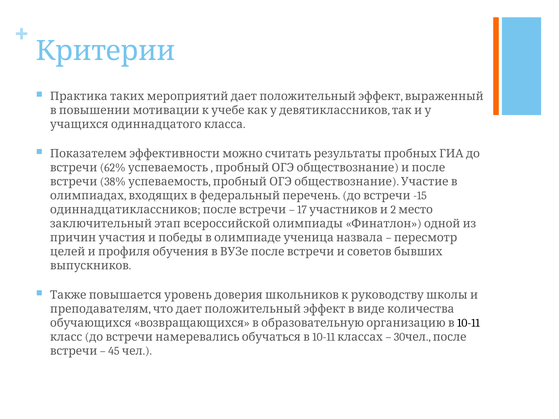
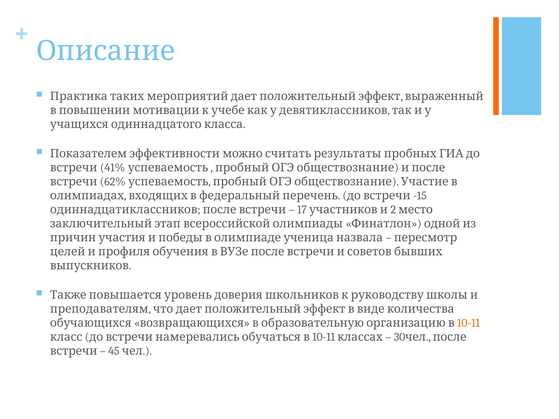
Критерии: Критерии -> Описание (106, 51)
62%: 62% -> 41% (113, 168)
38%: 38% -> 62% (113, 182)
10-11 colour: black -> orange (468, 323)
